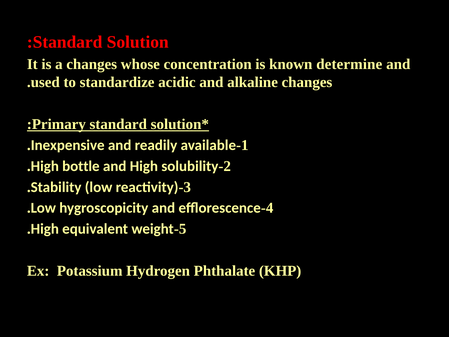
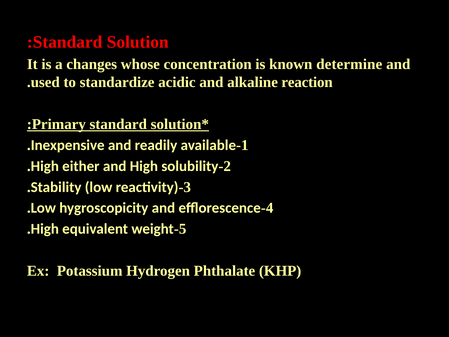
alkaline changes: changes -> reaction (307, 82)
bottle: bottle -> either (81, 166)
